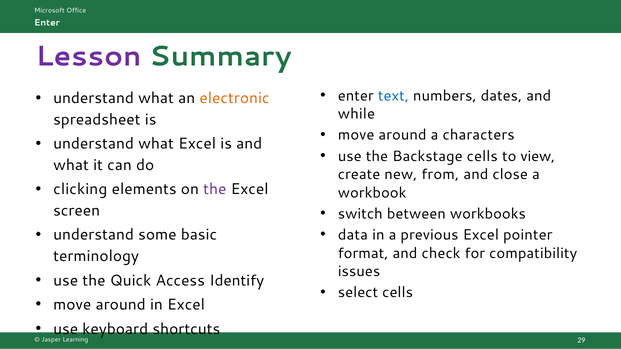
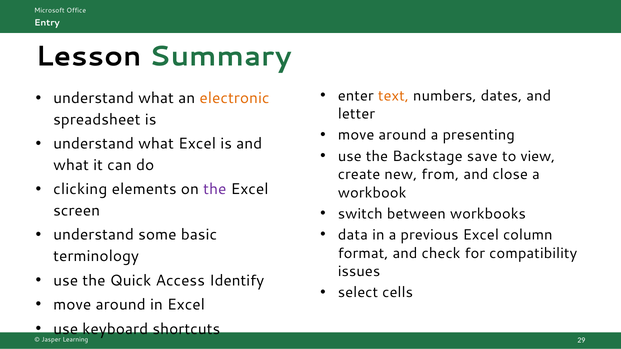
Enter: Enter -> Entry (47, 23)
Lesson colour: purple -> black (89, 56)
text colour: blue -> orange (393, 96)
while: while -> letter (356, 114)
characters: characters -> presenting (479, 135)
Backstage cells: cells -> save (482, 156)
pointer: pointer -> column (528, 235)
